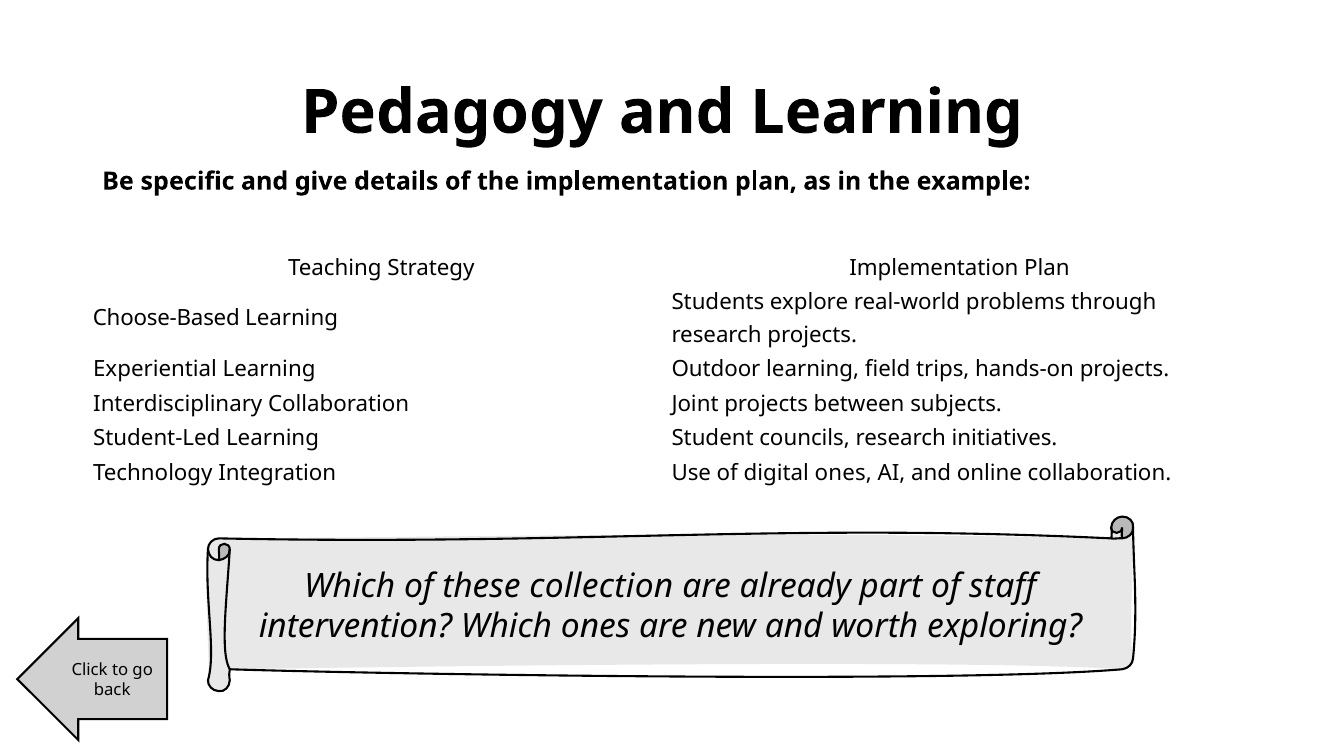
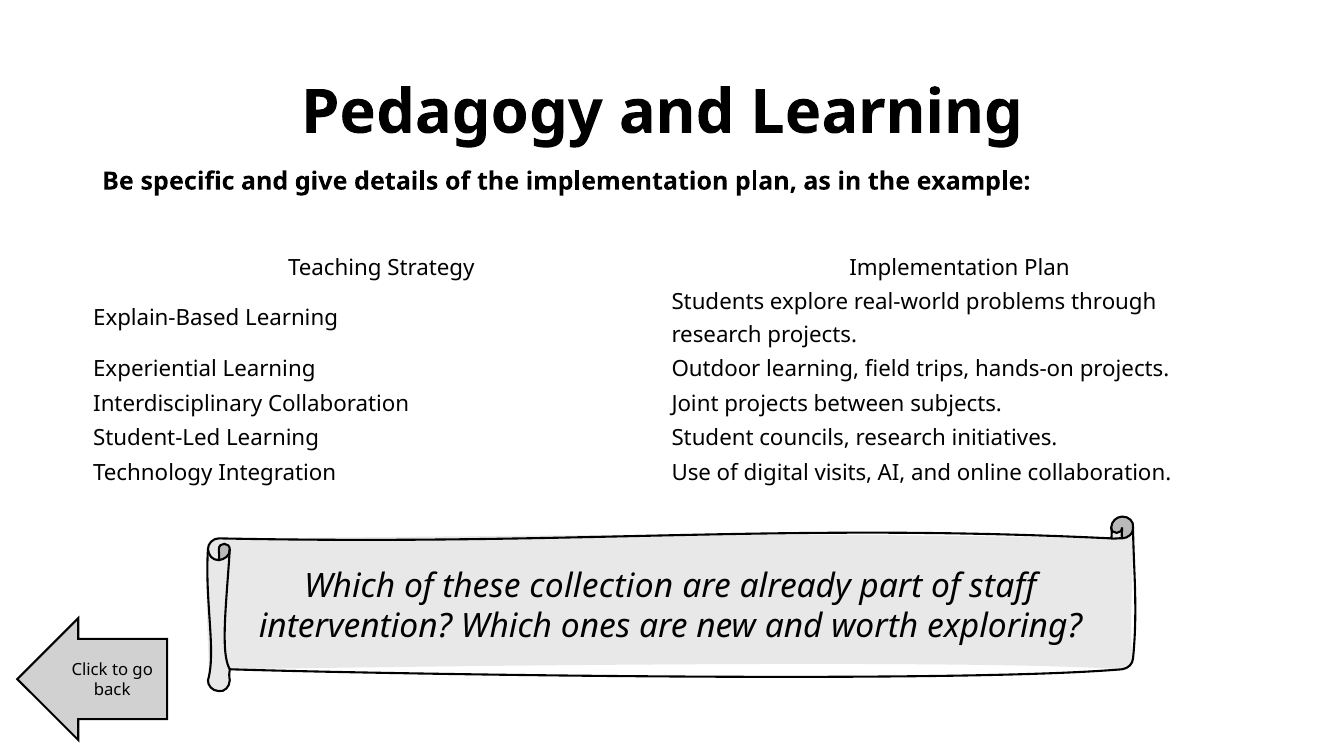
Choose-Based: Choose-Based -> Explain-Based (166, 319)
digital ones: ones -> visits (843, 473)
